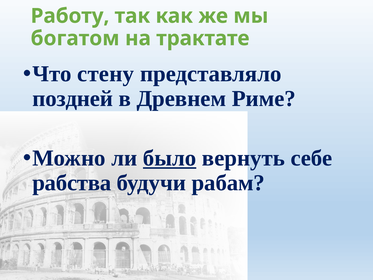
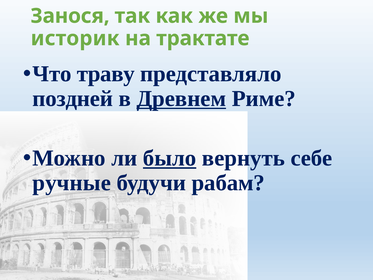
Работу: Работу -> Занося (70, 16)
богатом: богатом -> историк (75, 38)
стену: стену -> траву (106, 74)
Древнем underline: none -> present (181, 98)
рабства: рабства -> ручные (72, 183)
